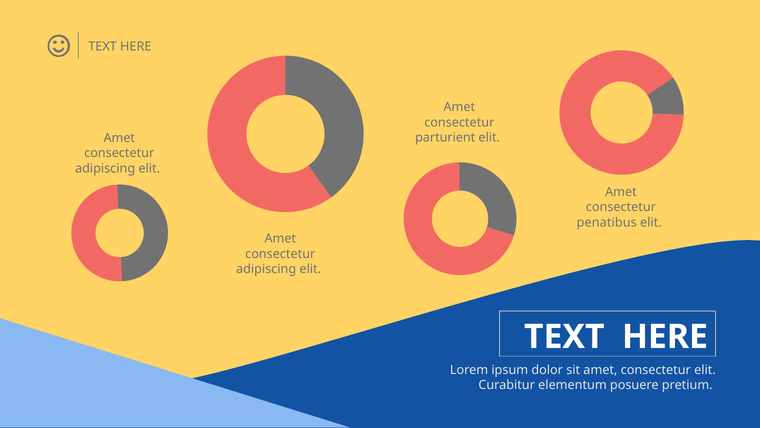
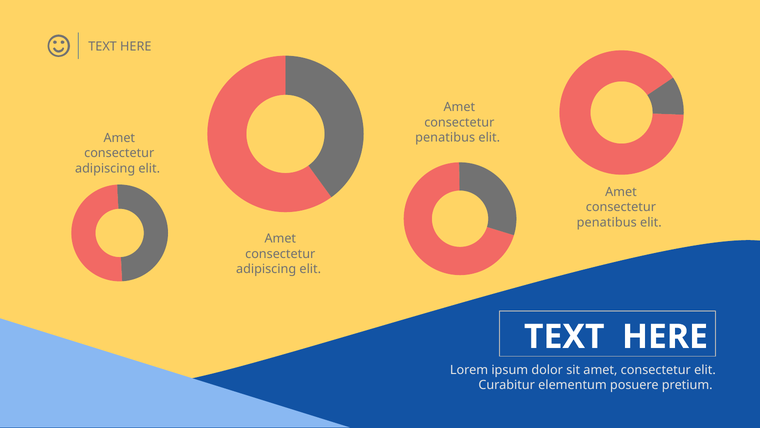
parturient: parturient -> penatibus (445, 138)
